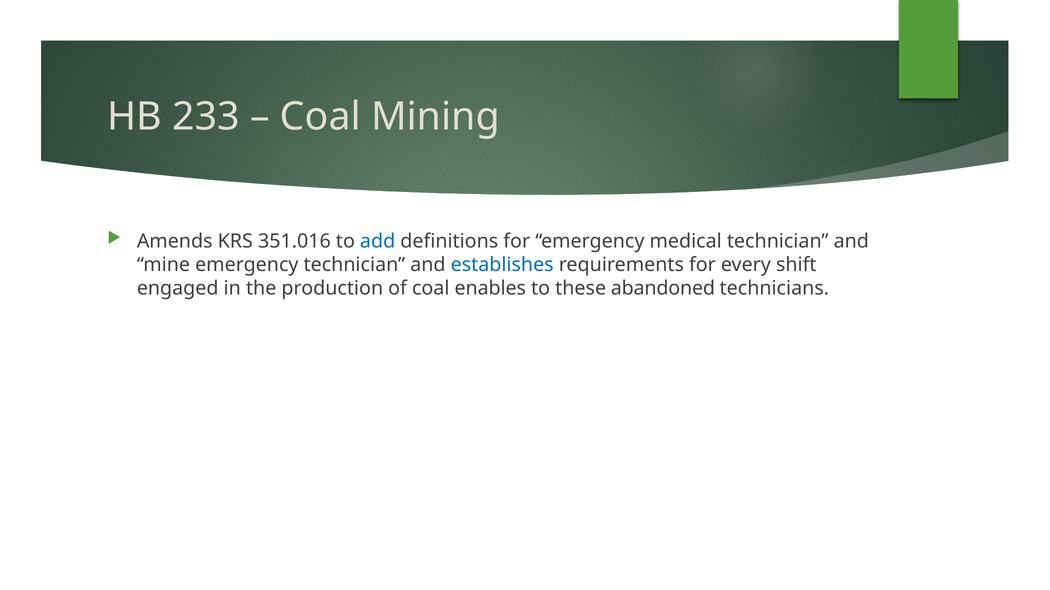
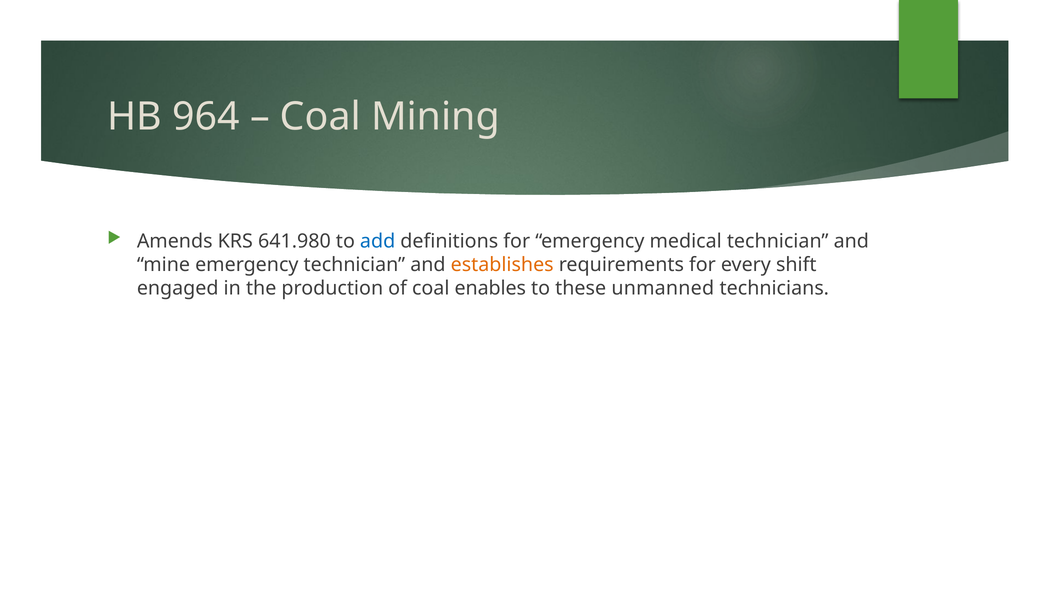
233: 233 -> 964 (206, 117)
351.016: 351.016 -> 641.980 (294, 241)
establishes colour: blue -> orange (502, 265)
abandoned: abandoned -> unmanned (663, 289)
